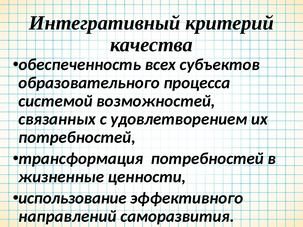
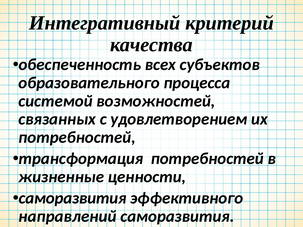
использование: использование -> саморазвития (73, 198)
